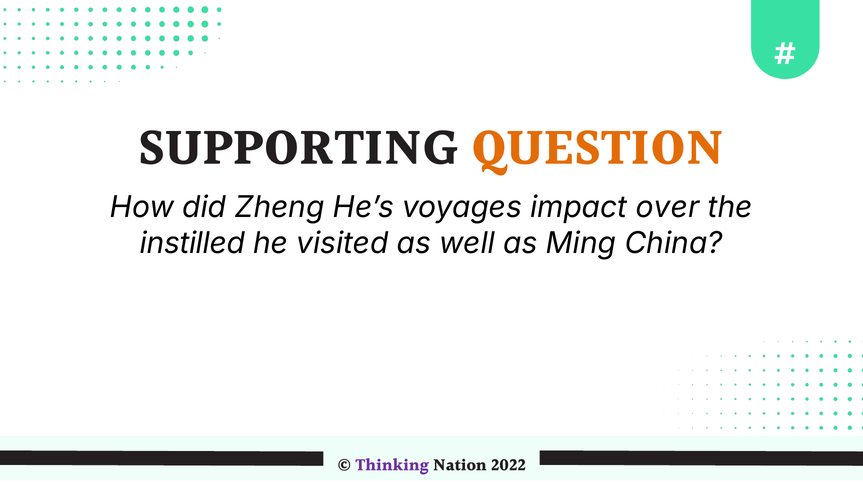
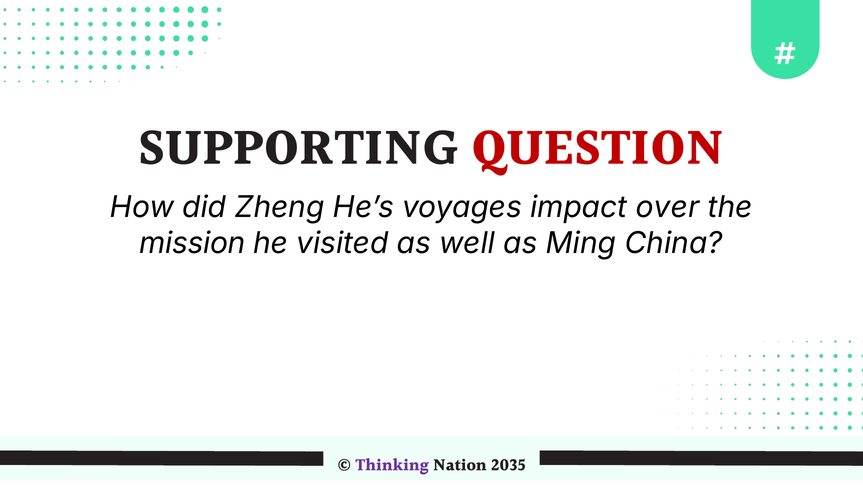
QUESTION colour: orange -> red (598, 150)
instilled: instilled -> mission (192, 243)
2022: 2022 -> 2035 (508, 465)
